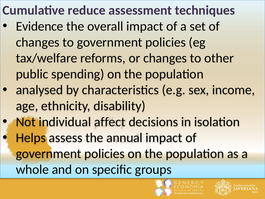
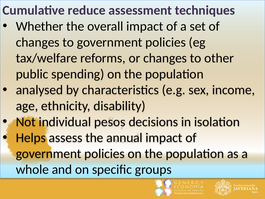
Evidence: Evidence -> Whether (40, 26)
affect: affect -> pesos (110, 122)
